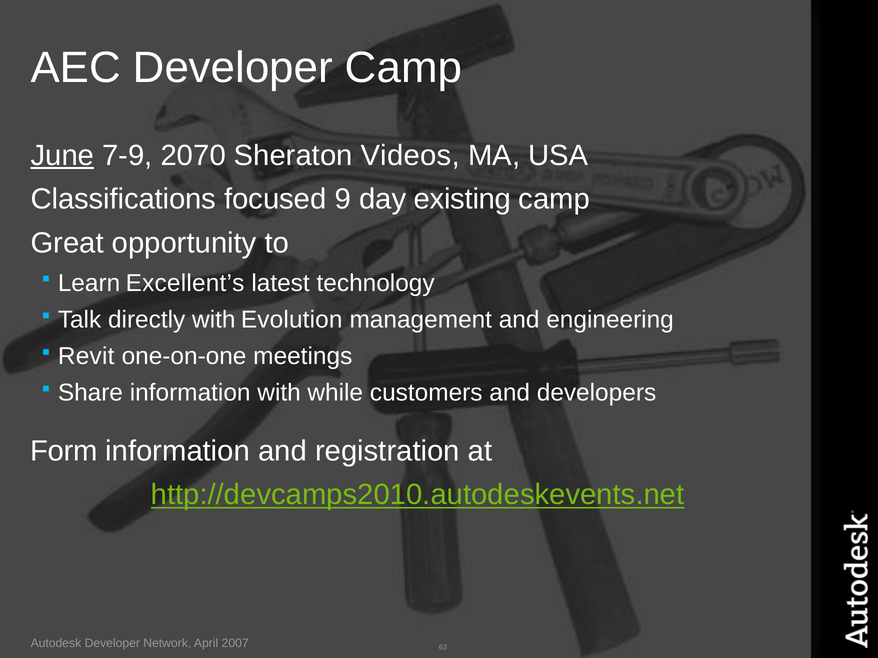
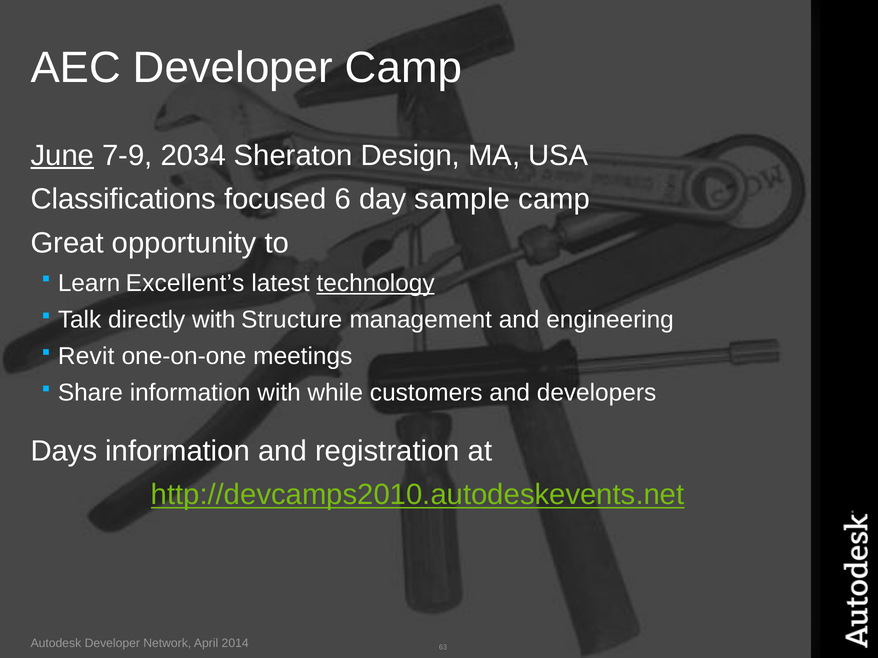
2070: 2070 -> 2034 (193, 156)
Videos: Videos -> Design (410, 156)
9: 9 -> 6 (343, 199)
existing: existing -> sample (462, 199)
technology underline: none -> present (376, 283)
Evolution: Evolution -> Structure (292, 320)
Form: Form -> Days (64, 451)
2007: 2007 -> 2014 (235, 644)
